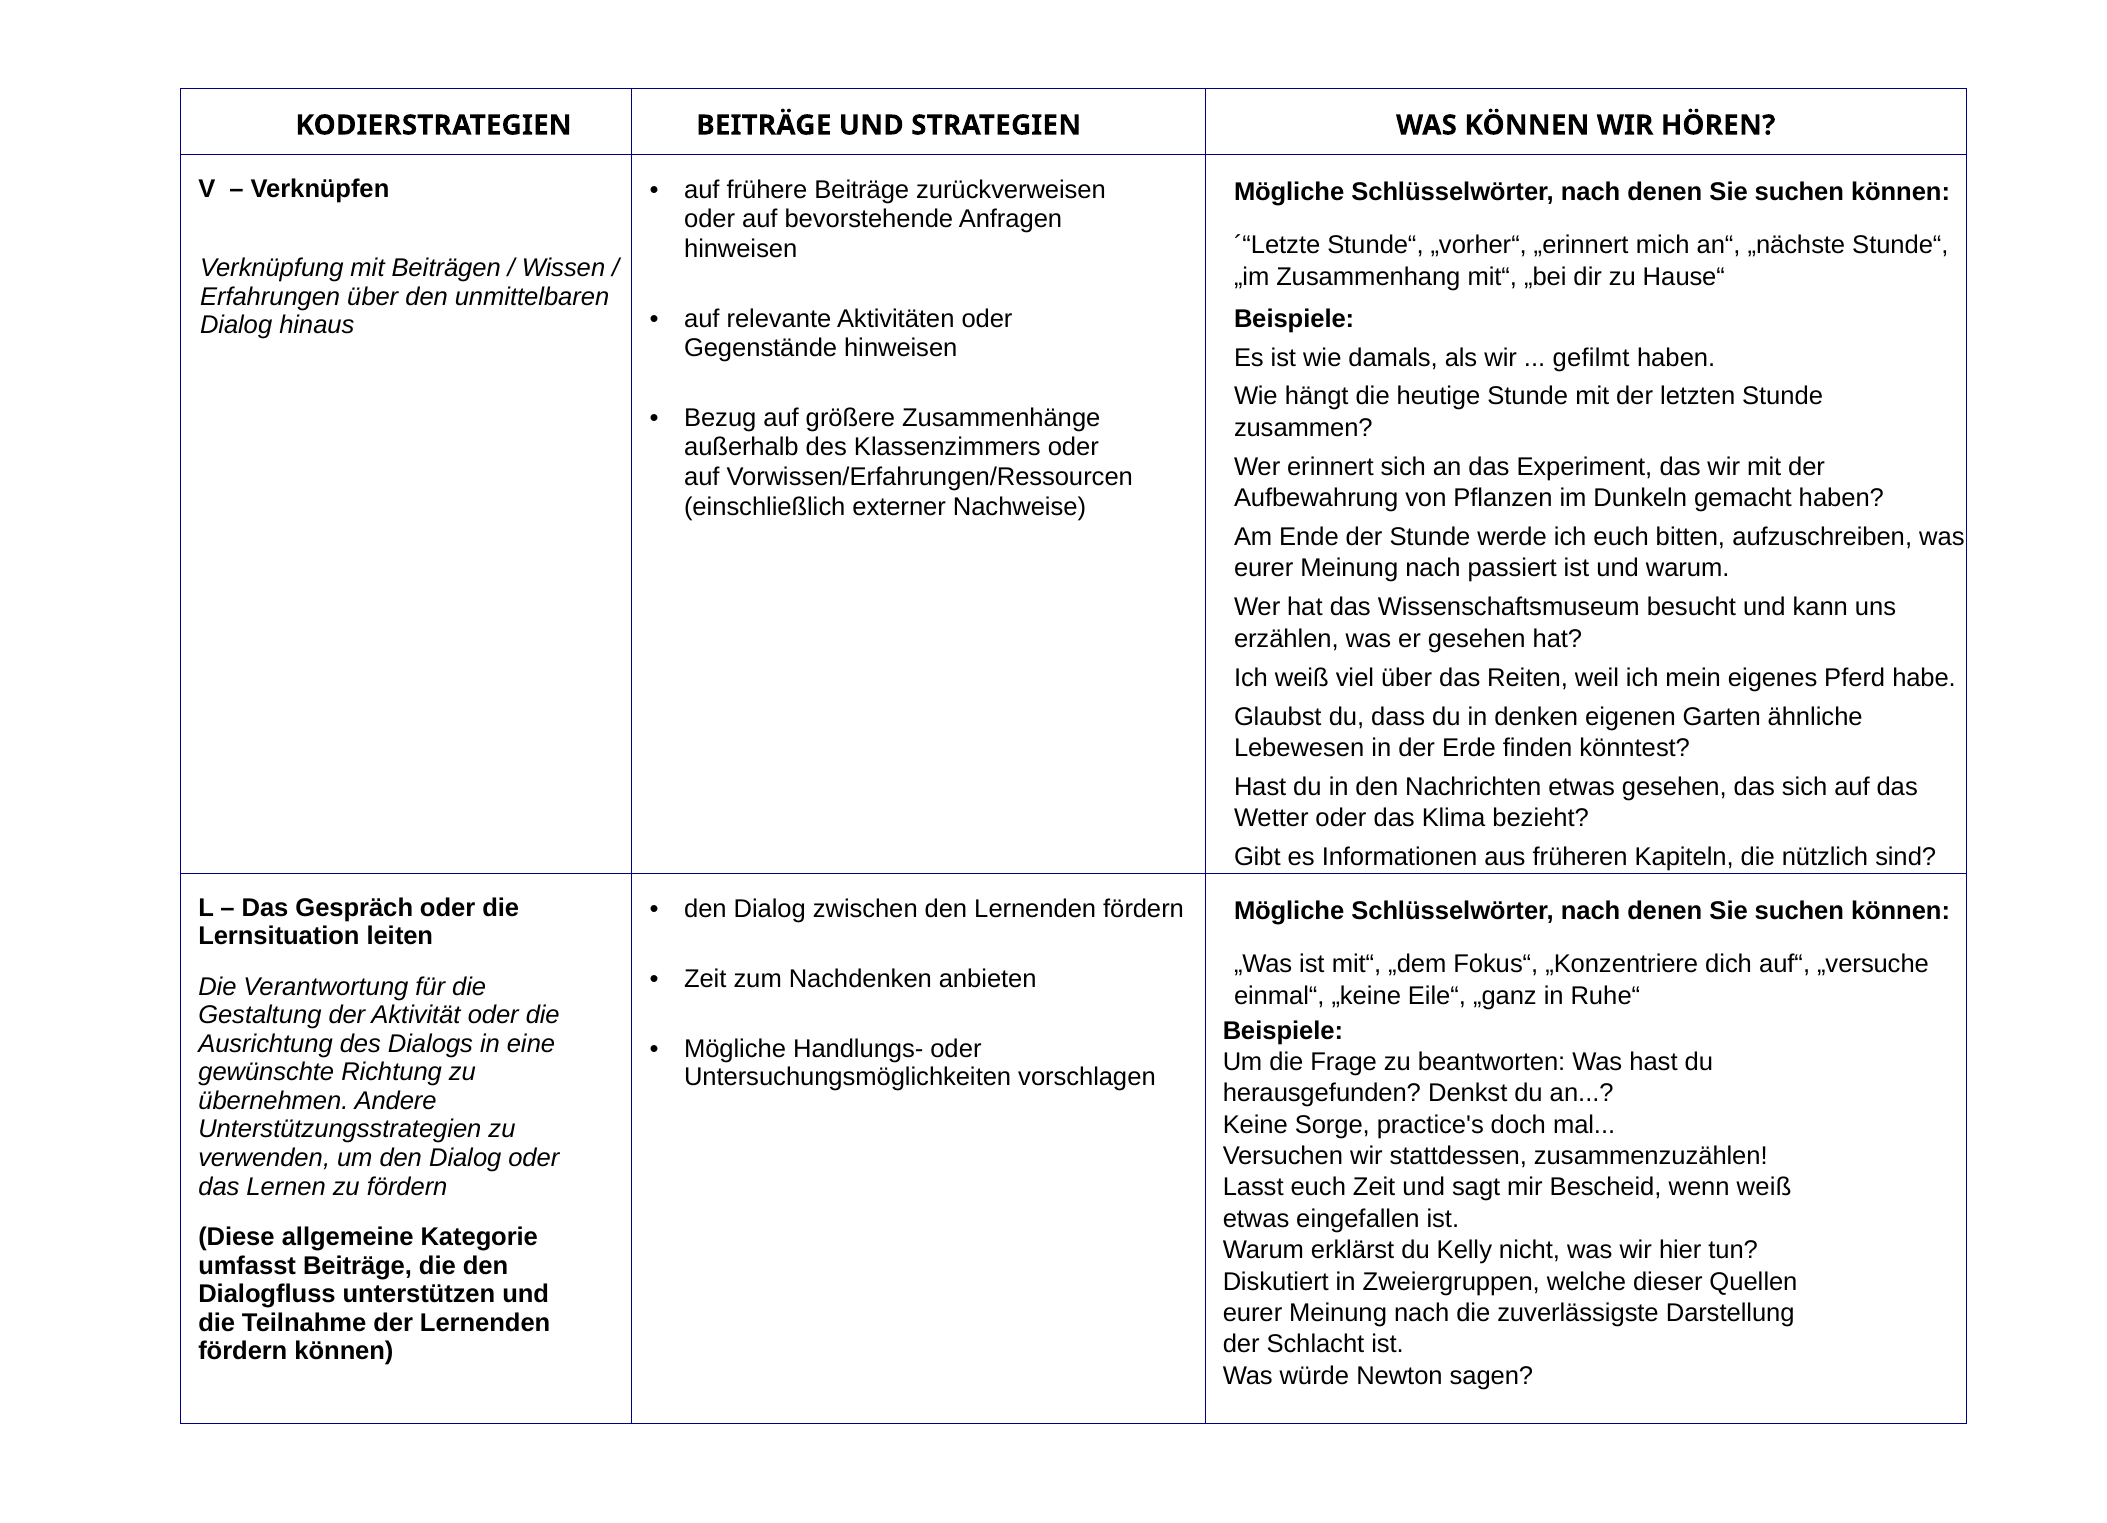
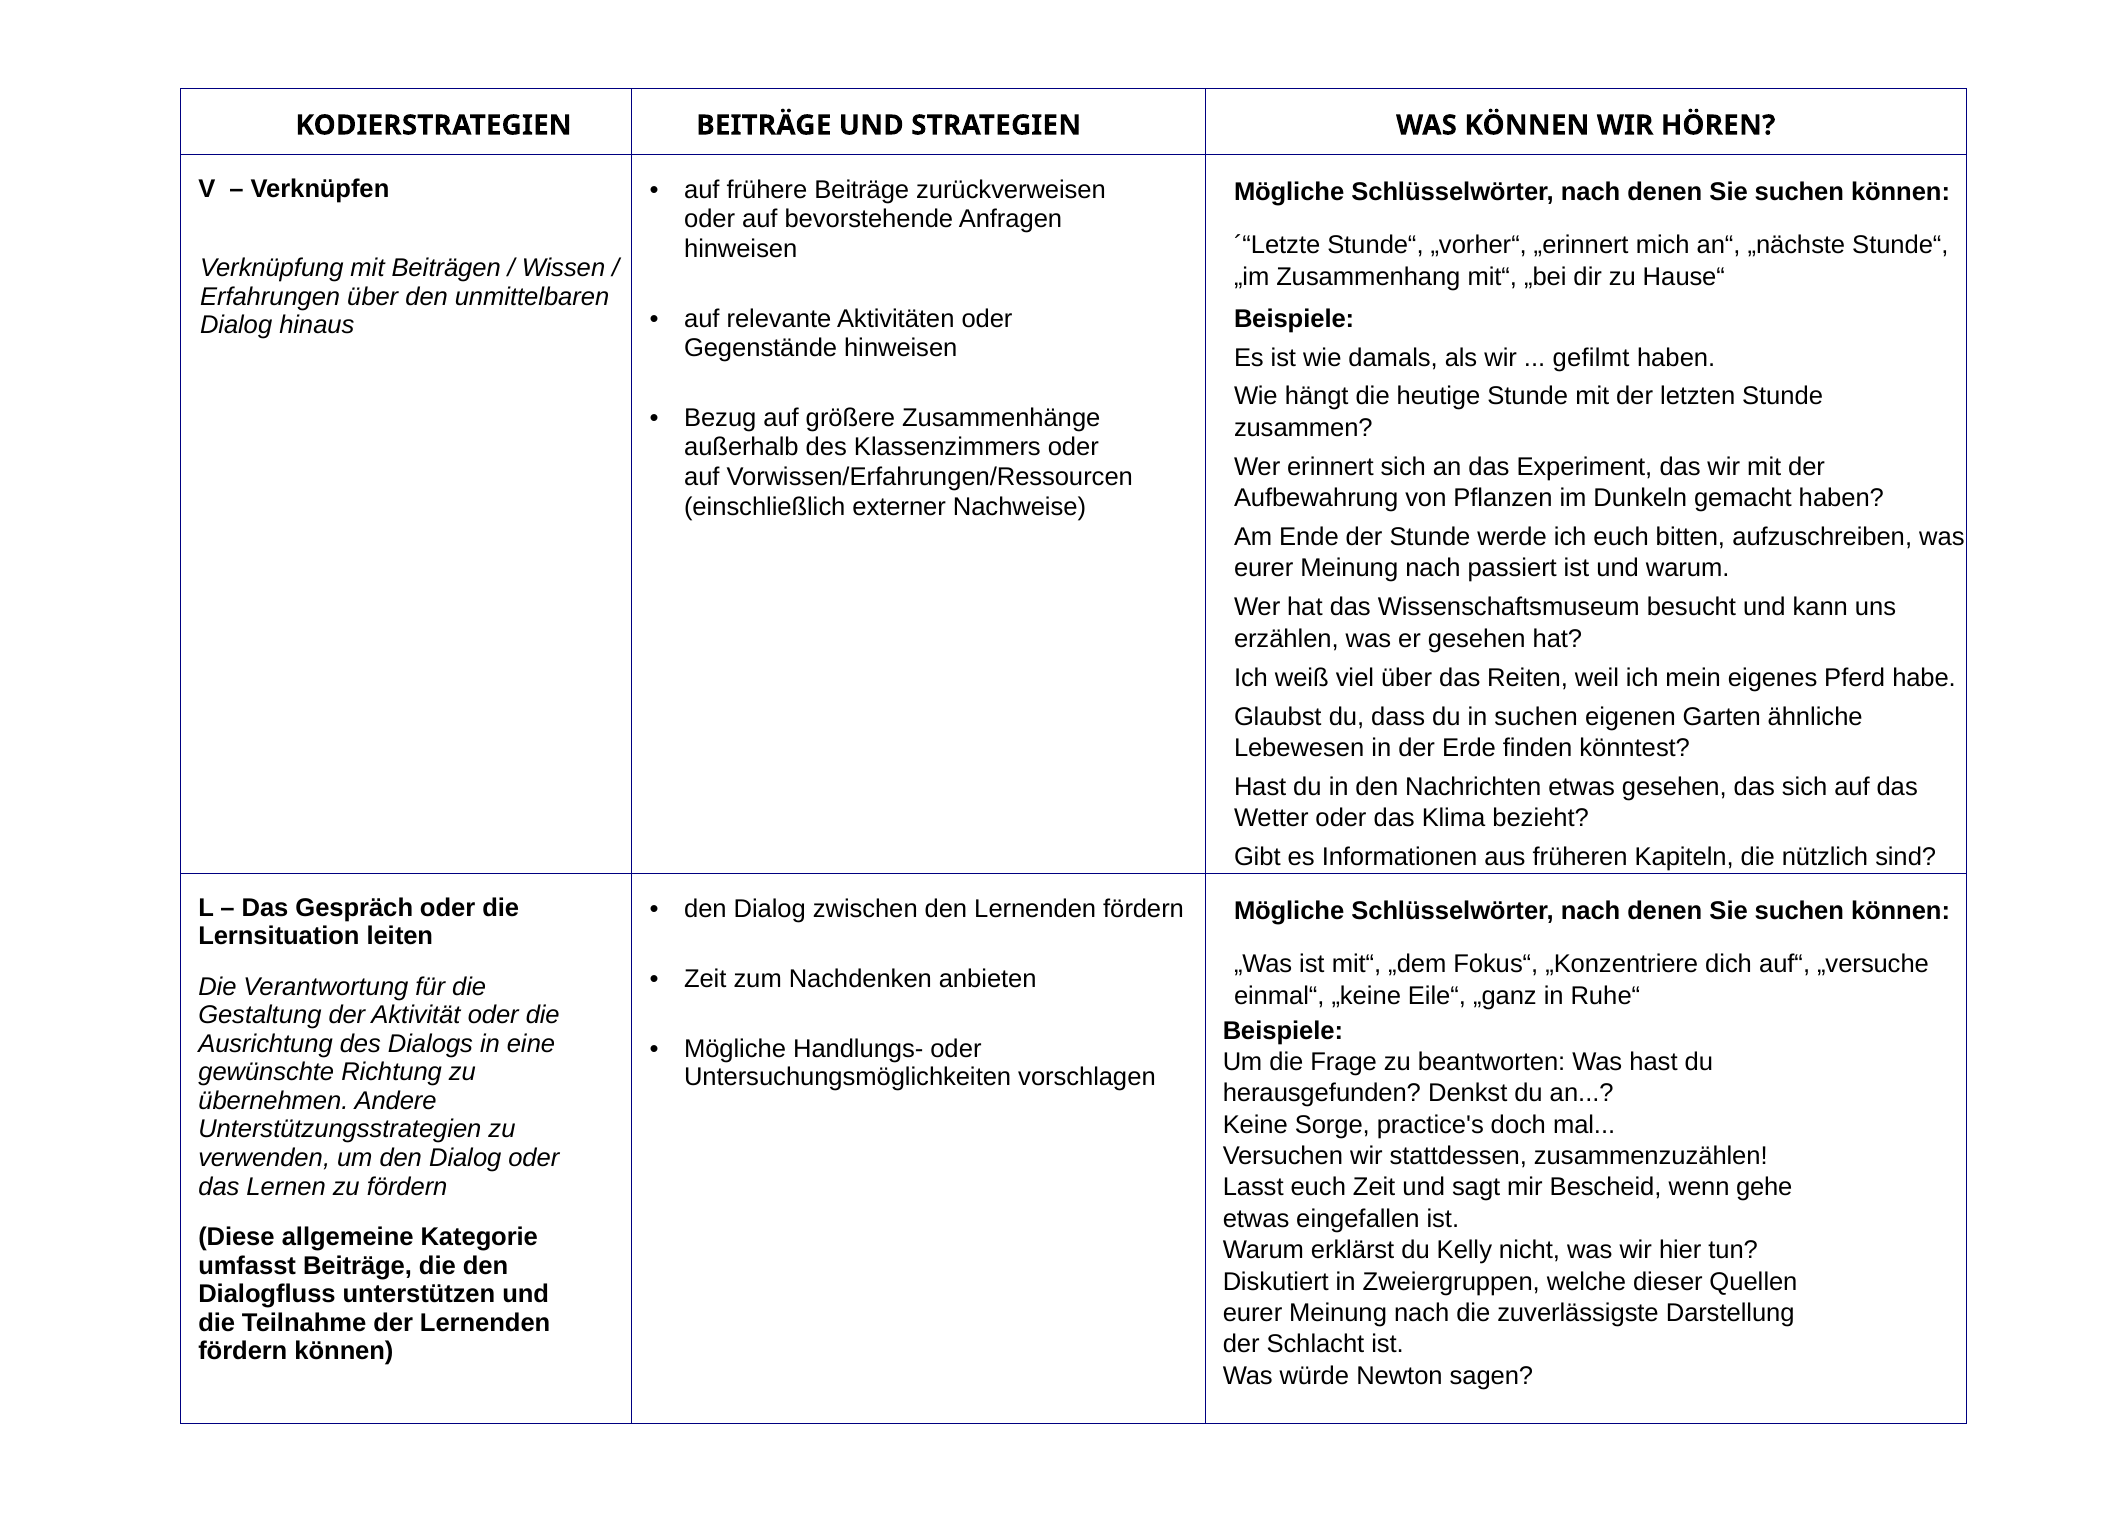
in denken: denken -> suchen (1536, 717)
wenn weiß: weiß -> gehe (1764, 1187)
